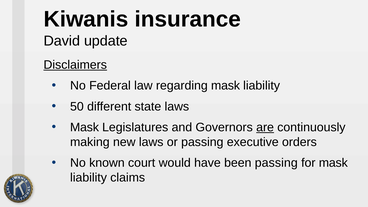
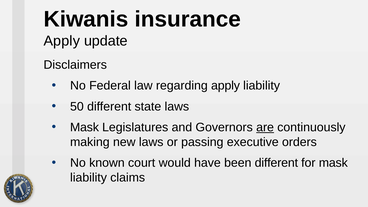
David: David -> Apply (62, 41)
Disclaimers underline: present -> none (75, 65)
regarding mask: mask -> apply (226, 86)
been passing: passing -> different (276, 163)
